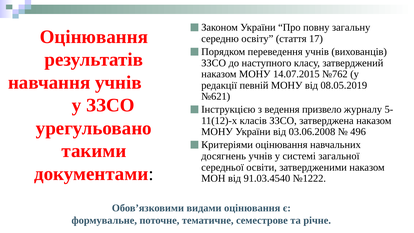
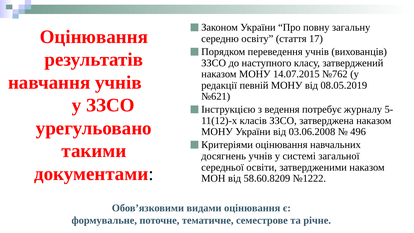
призвело: призвело -> потребує (322, 109)
91.03.4540: 91.03.4540 -> 58.60.8209 (267, 178)
